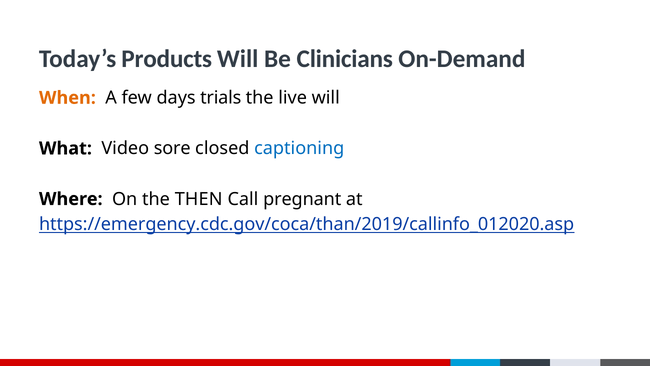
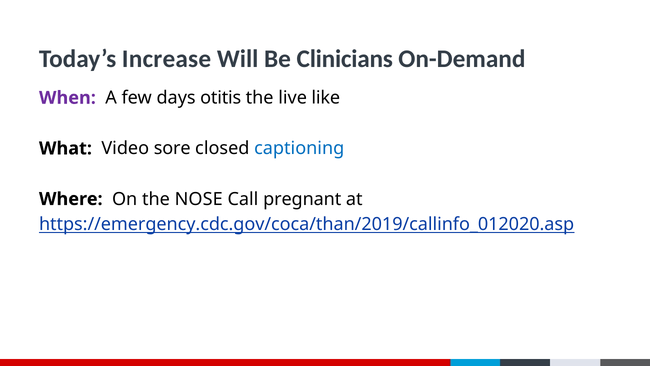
Products: Products -> Increase (166, 59)
When colour: orange -> purple (67, 98)
trials: trials -> otitis (221, 98)
live will: will -> like (326, 98)
THEN: THEN -> NOSE (199, 199)
